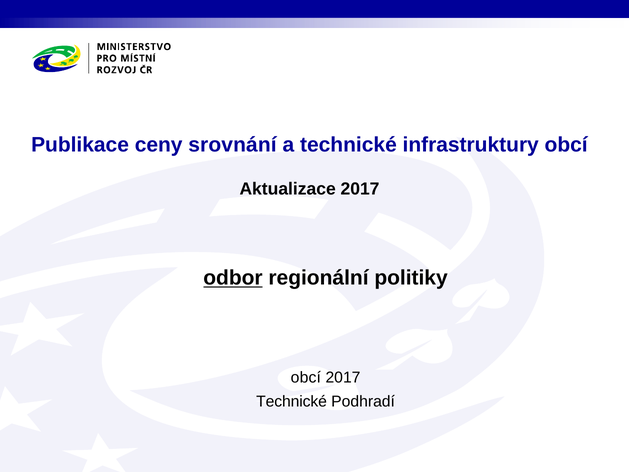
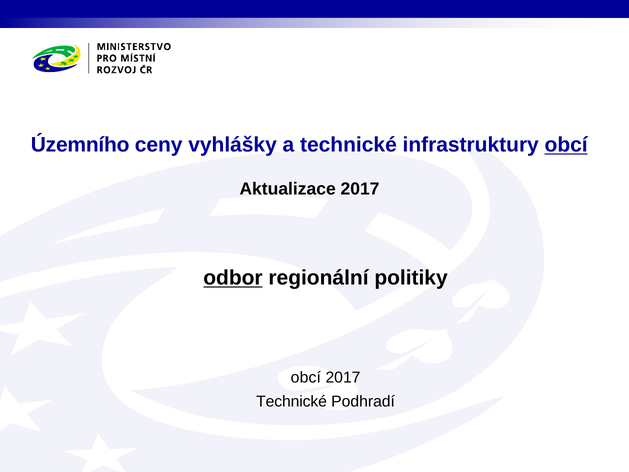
Publikace: Publikace -> Územního (80, 145)
srovnání: srovnání -> vyhlášky (233, 145)
obcí underline: none -> present (566, 145)
